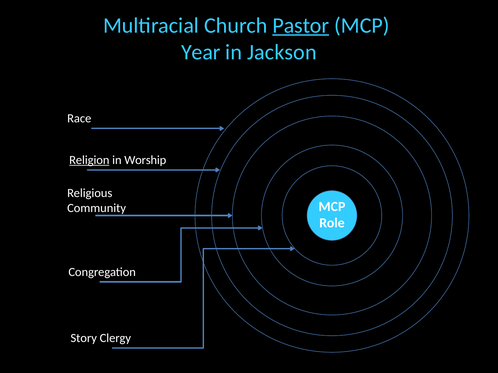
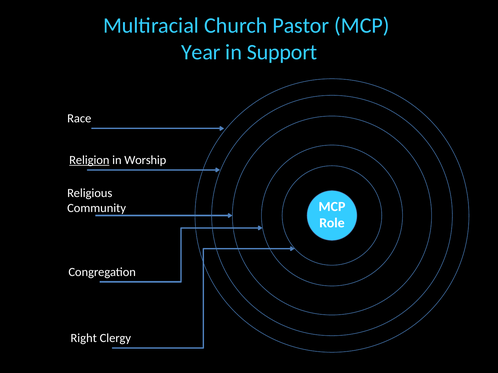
Pastor underline: present -> none (301, 26)
Jackson: Jackson -> Support (282, 52)
Story: Story -> Right (84, 339)
